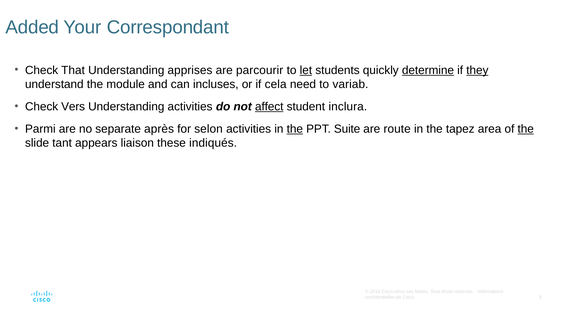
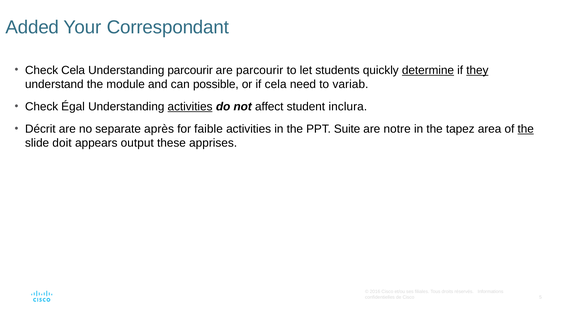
Check That: That -> Cela (73, 70)
Understanding apprises: apprises -> parcourir (190, 70)
let underline: present -> none (306, 70)
incluses: incluses -> possible (216, 84)
Vers: Vers -> Égal (73, 106)
activities underline: none -> present (190, 106)
affect underline: present -> none (269, 106)
Parmi: Parmi -> Décrit (40, 129)
selon: selon -> faible (209, 129)
the underline: present -> none (295, 129)
route: route -> notre (397, 129)
tant: tant -> doit (62, 143)
liaison: liaison -> output (137, 143)
indiqués: indiqués -> apprises (213, 143)
